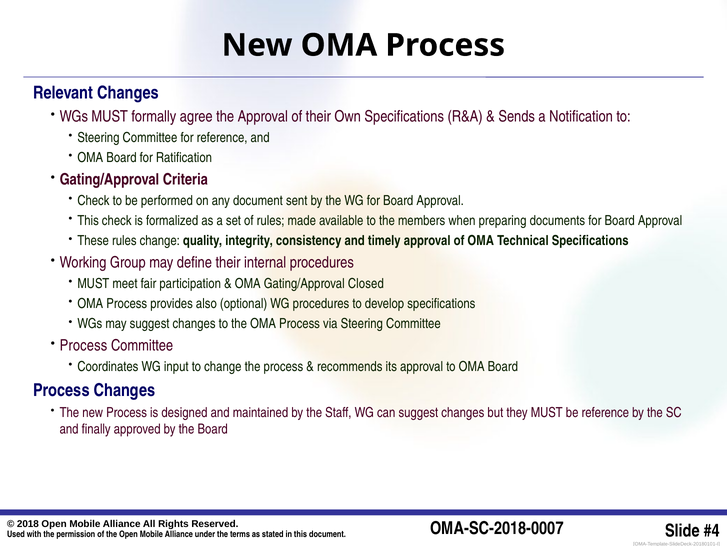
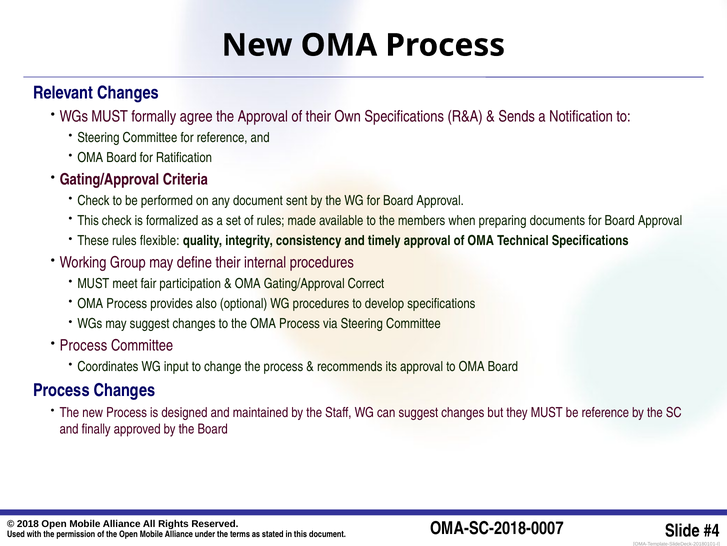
rules change: change -> flexible (160, 241)
Closed: Closed -> Correct (366, 283)
